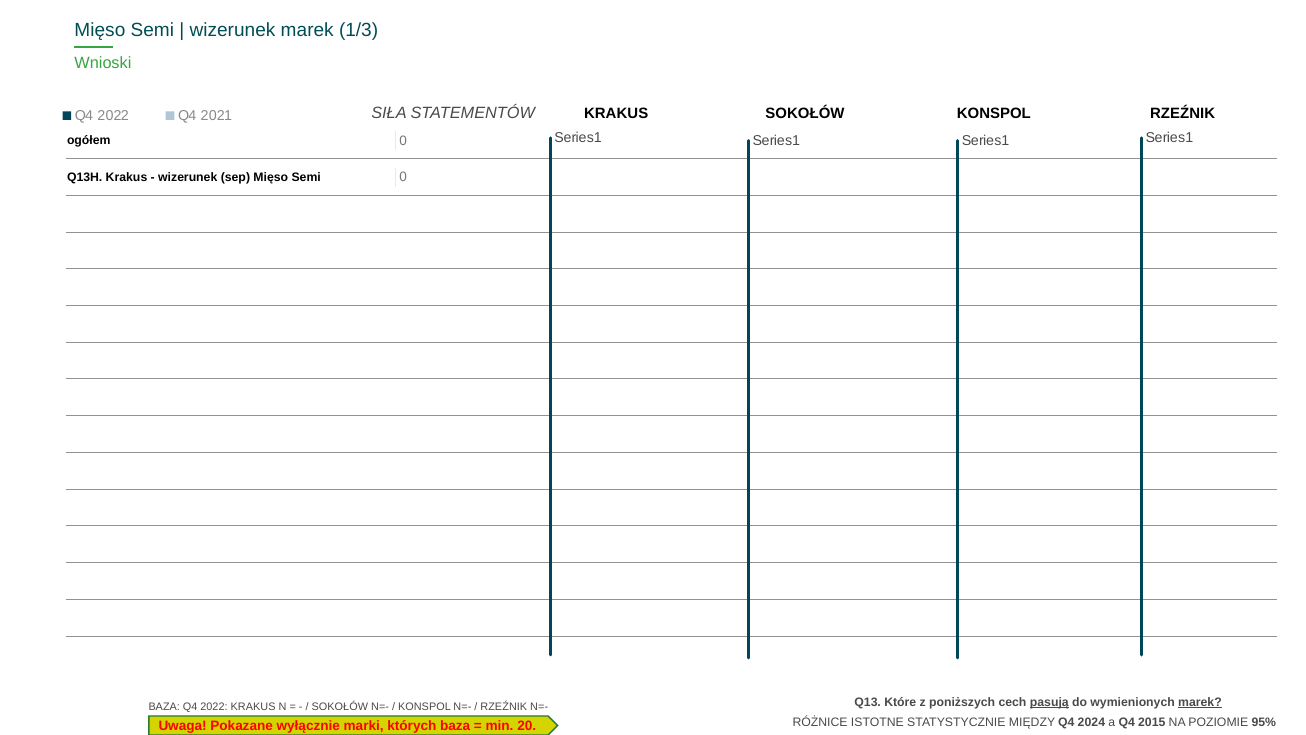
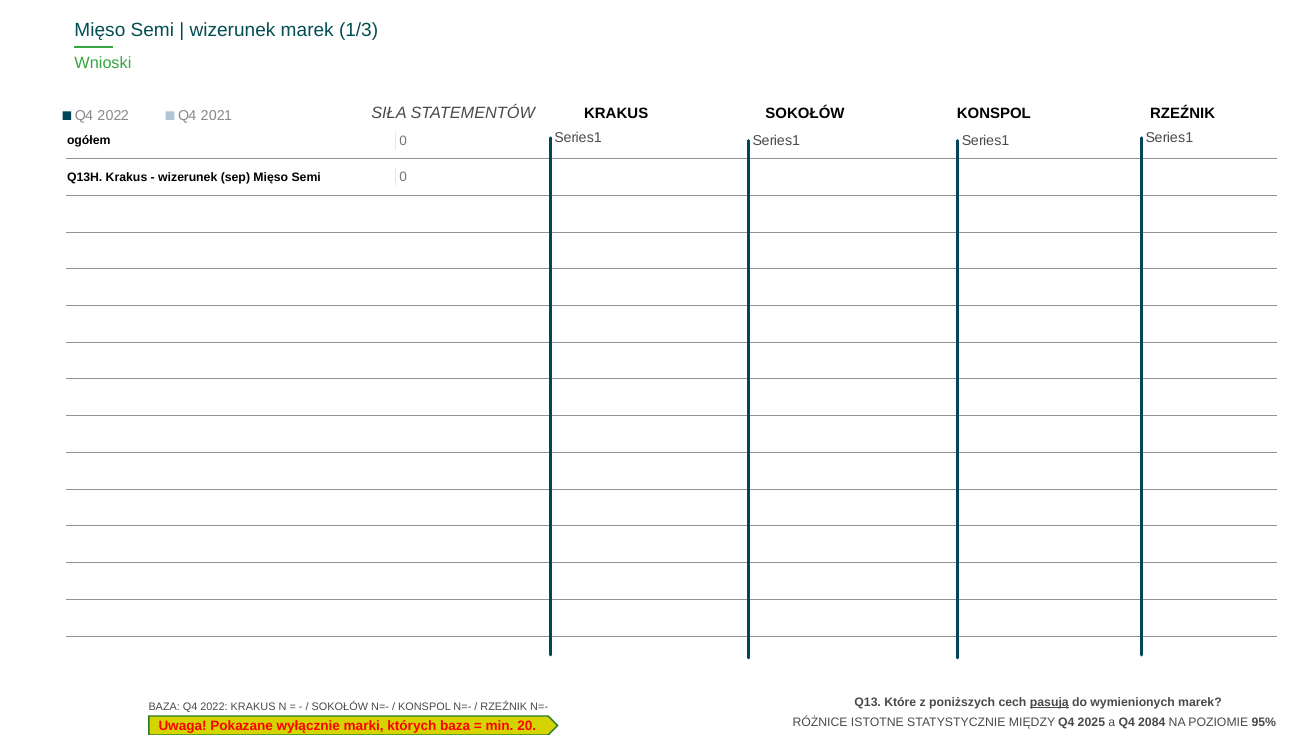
marek underline: present -> none (1200, 702)
2024: 2024 -> 2025 (1091, 722)
2015: 2015 -> 2084 (1152, 722)
